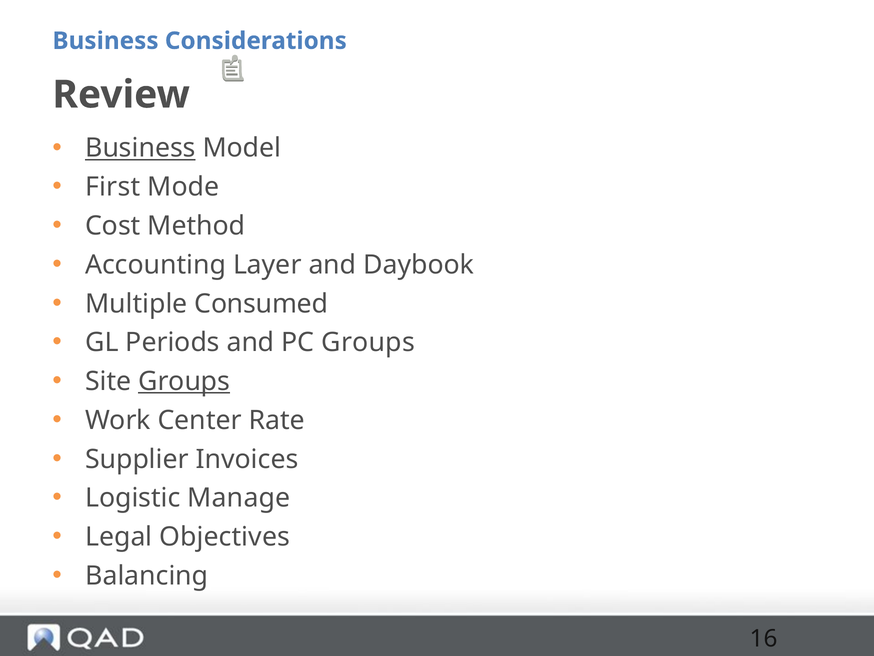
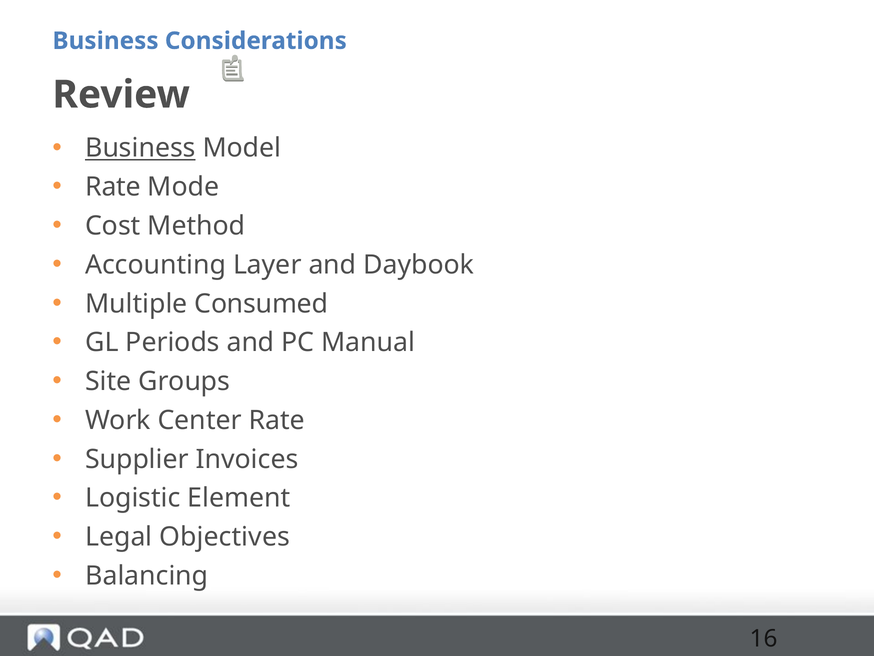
First: First -> Rate (113, 187)
PC Groups: Groups -> Manual (368, 342)
Groups underline: present -> none (184, 381)
Manage: Manage -> Element (239, 498)
